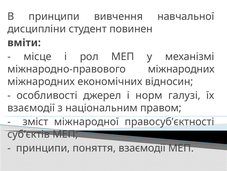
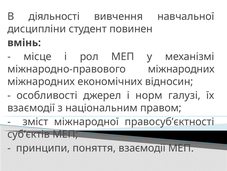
В принципи: принципи -> діяльності (54, 16)
вміти: вміти -> вмінь (24, 43)
